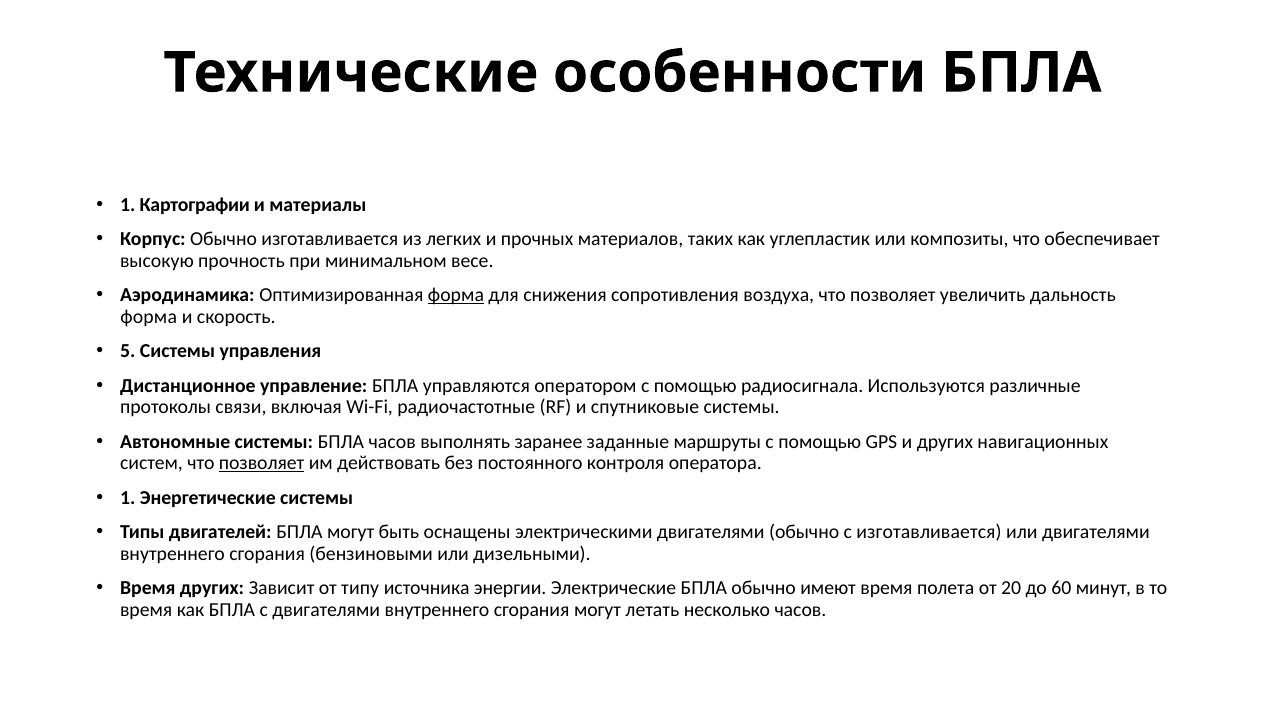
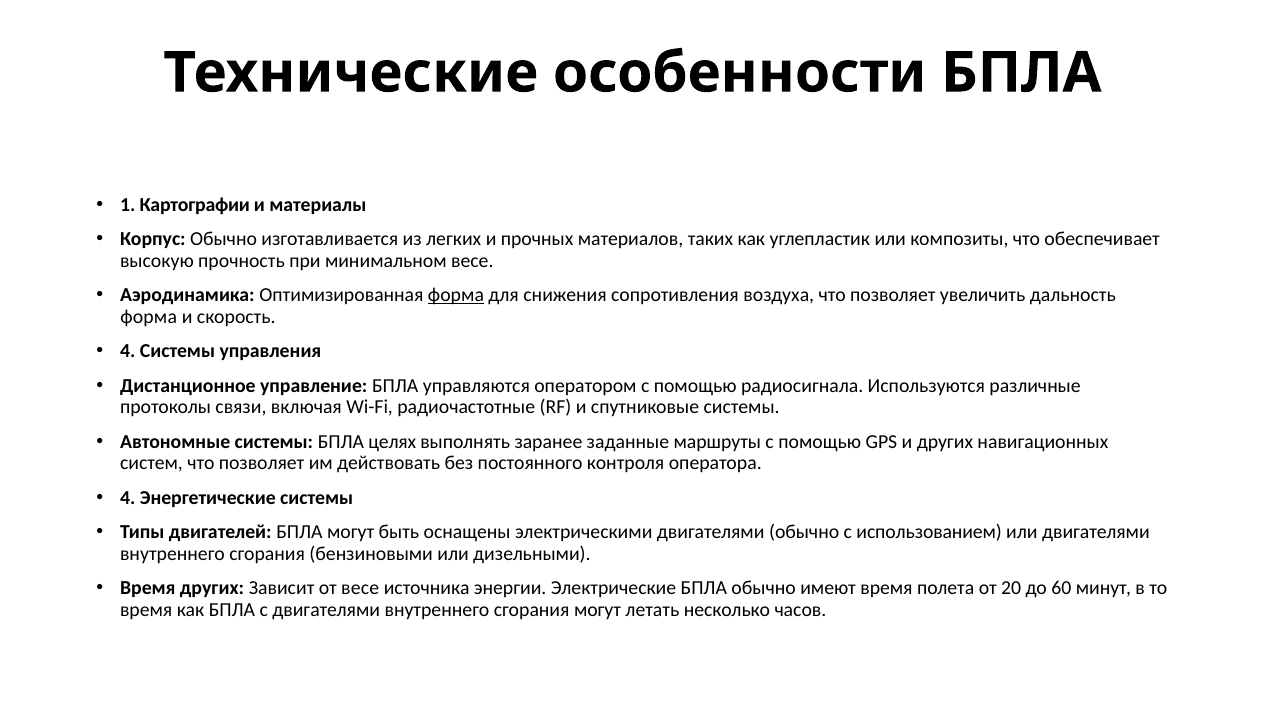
5: 5 -> 4 (128, 351)
БПЛА часов: часов -> целях (392, 442)
позволяет underline: present -> none (262, 463)
1: 1 -> 4 (128, 497)
с изготавливается: изготавливается -> использованием (929, 532)
от типу: типу -> весе (360, 588)
